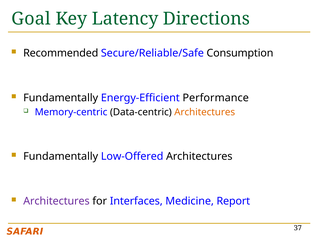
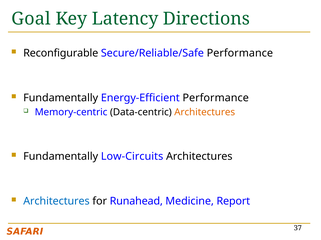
Recommended: Recommended -> Reconfigurable (61, 53)
Secure/Reliable/Safe Consumption: Consumption -> Performance (240, 53)
Low-Offered: Low-Offered -> Low-Circuits (132, 157)
Architectures colour: purple -> blue (56, 202)
Interfaces: Interfaces -> Runahead (136, 202)
